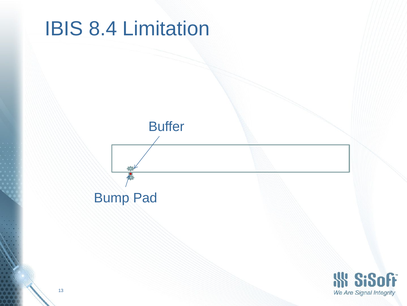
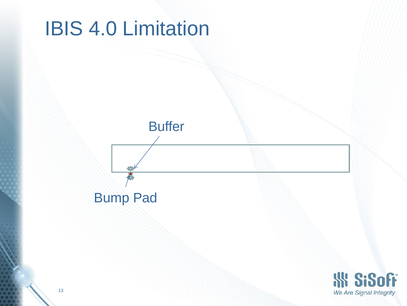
8.4: 8.4 -> 4.0 (103, 29)
